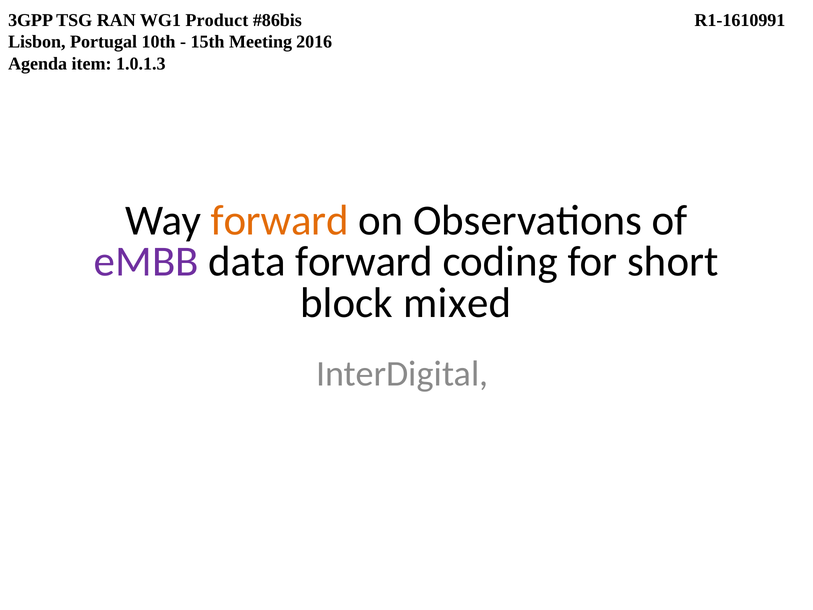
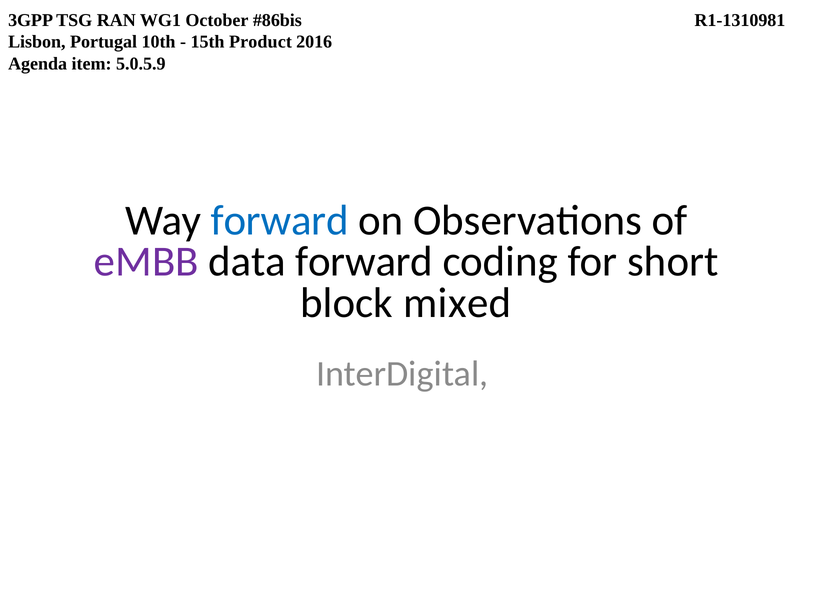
Product: Product -> October (217, 20)
R1-1610991: R1-1610991 -> R1-1310981 (740, 20)
Meeting: Meeting -> Product (260, 42)
1.0.1.3: 1.0.1.3 -> 5.0.5.9 (141, 64)
forward colour: orange -> blue (280, 220)
